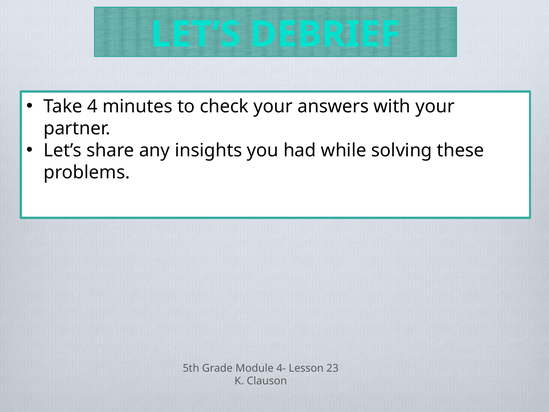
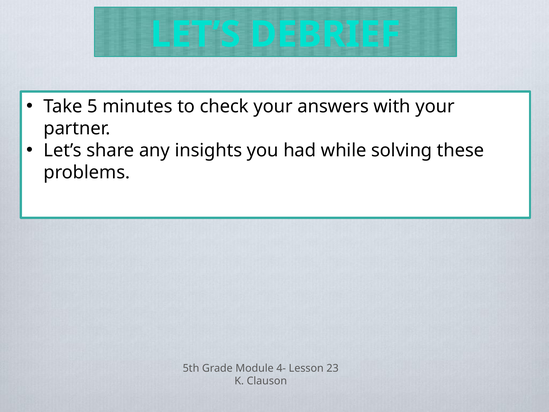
4: 4 -> 5 (93, 106)
